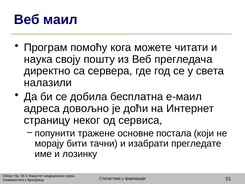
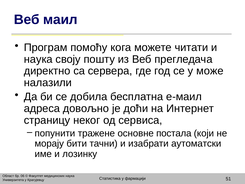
света: света -> може (210, 71)
прегледате: прегледате -> аутоматски (196, 143)
